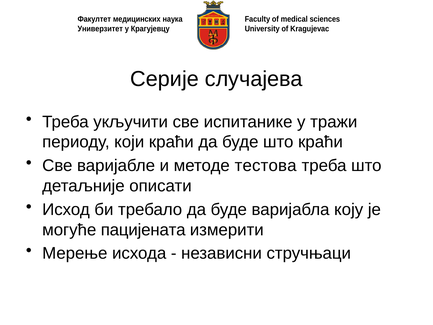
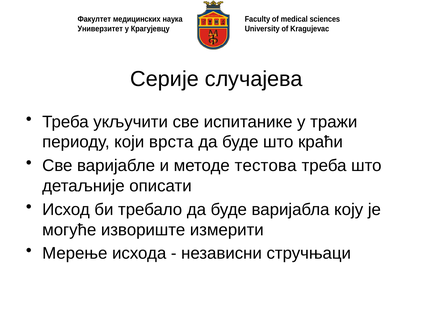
који краћи: краћи -> врста (171, 142)
пацијената: пацијената -> извориште (143, 230)
